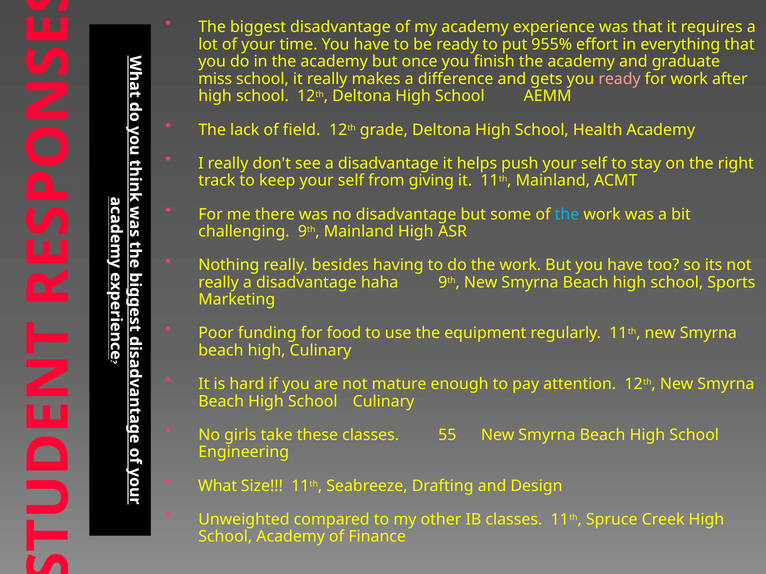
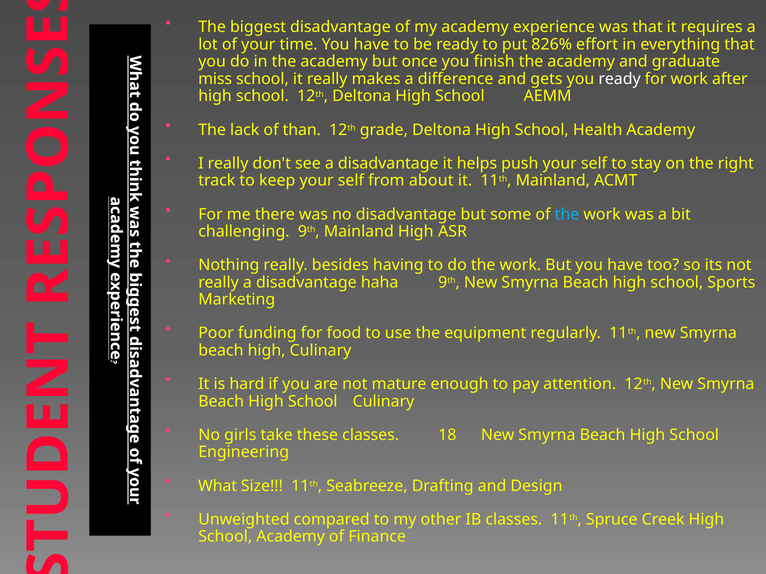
955%: 955% -> 826% (552, 44)
ready colour: pink -> white (620, 79)
field: field -> than (302, 130)
giving: giving -> about (431, 181)
55: 55 -> 18 (447, 435)
